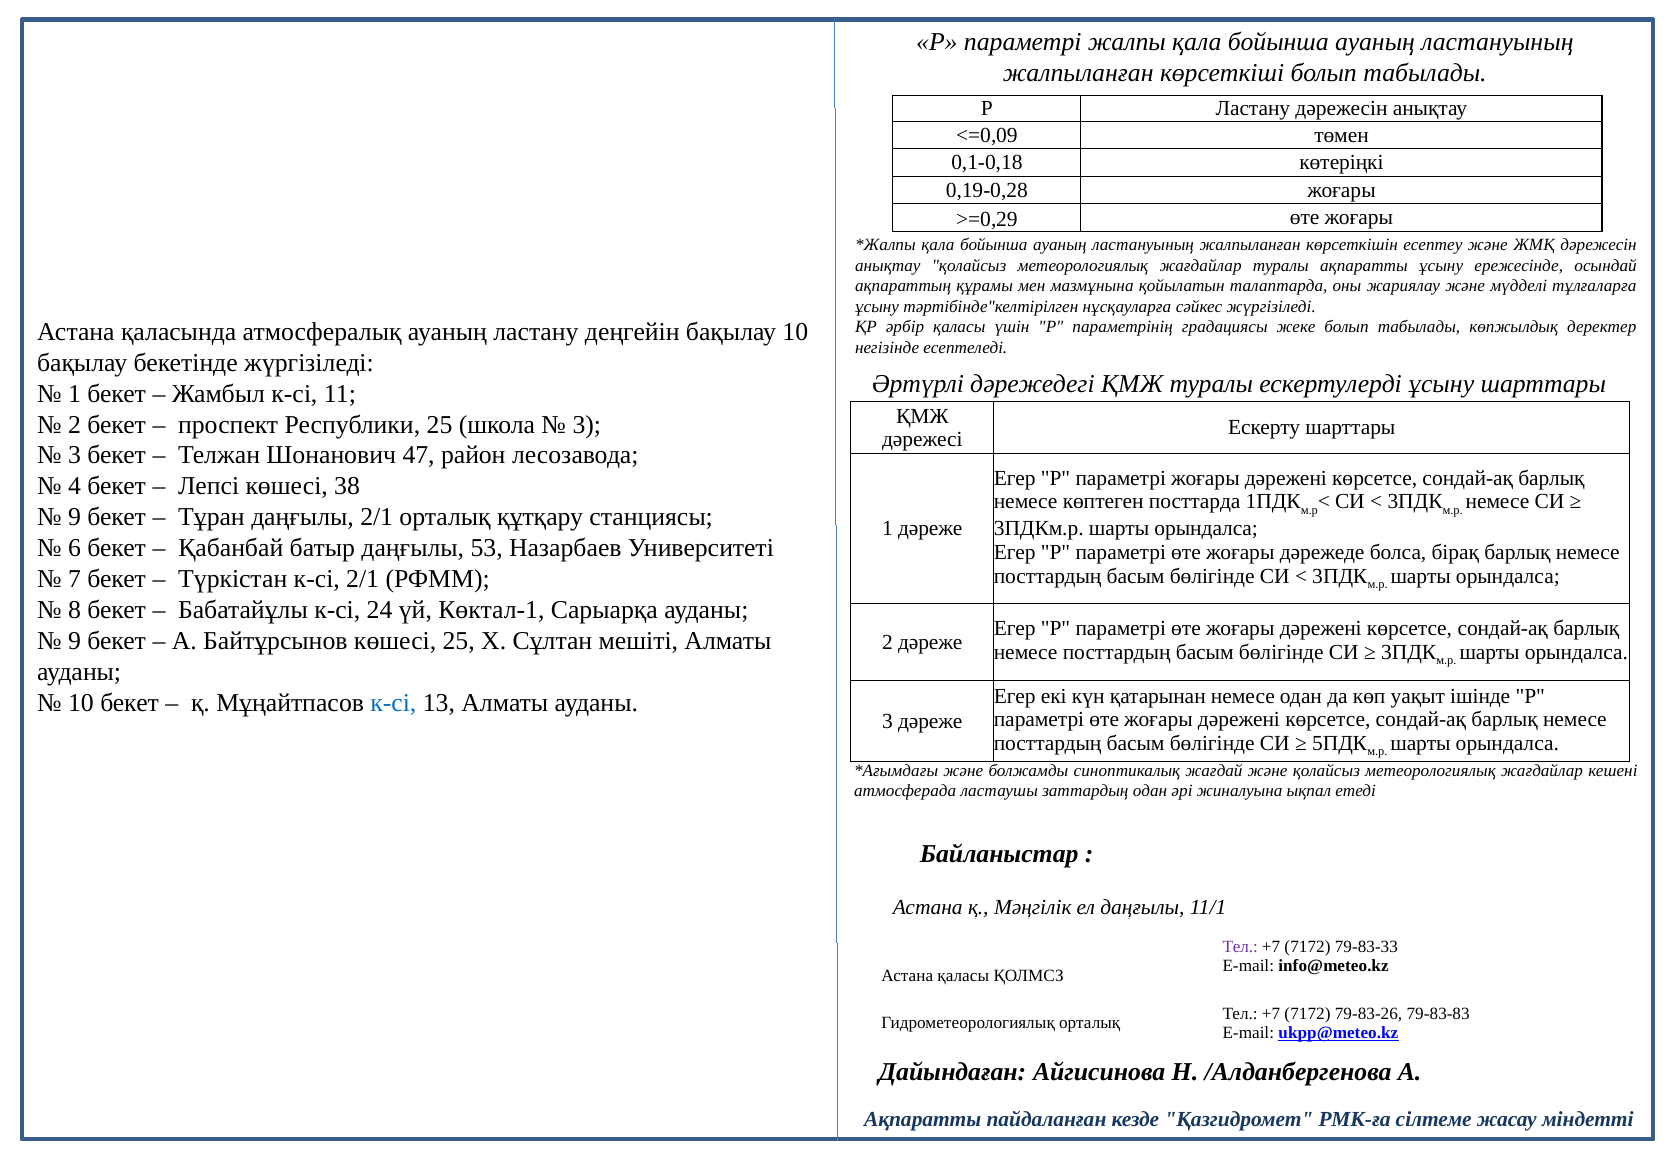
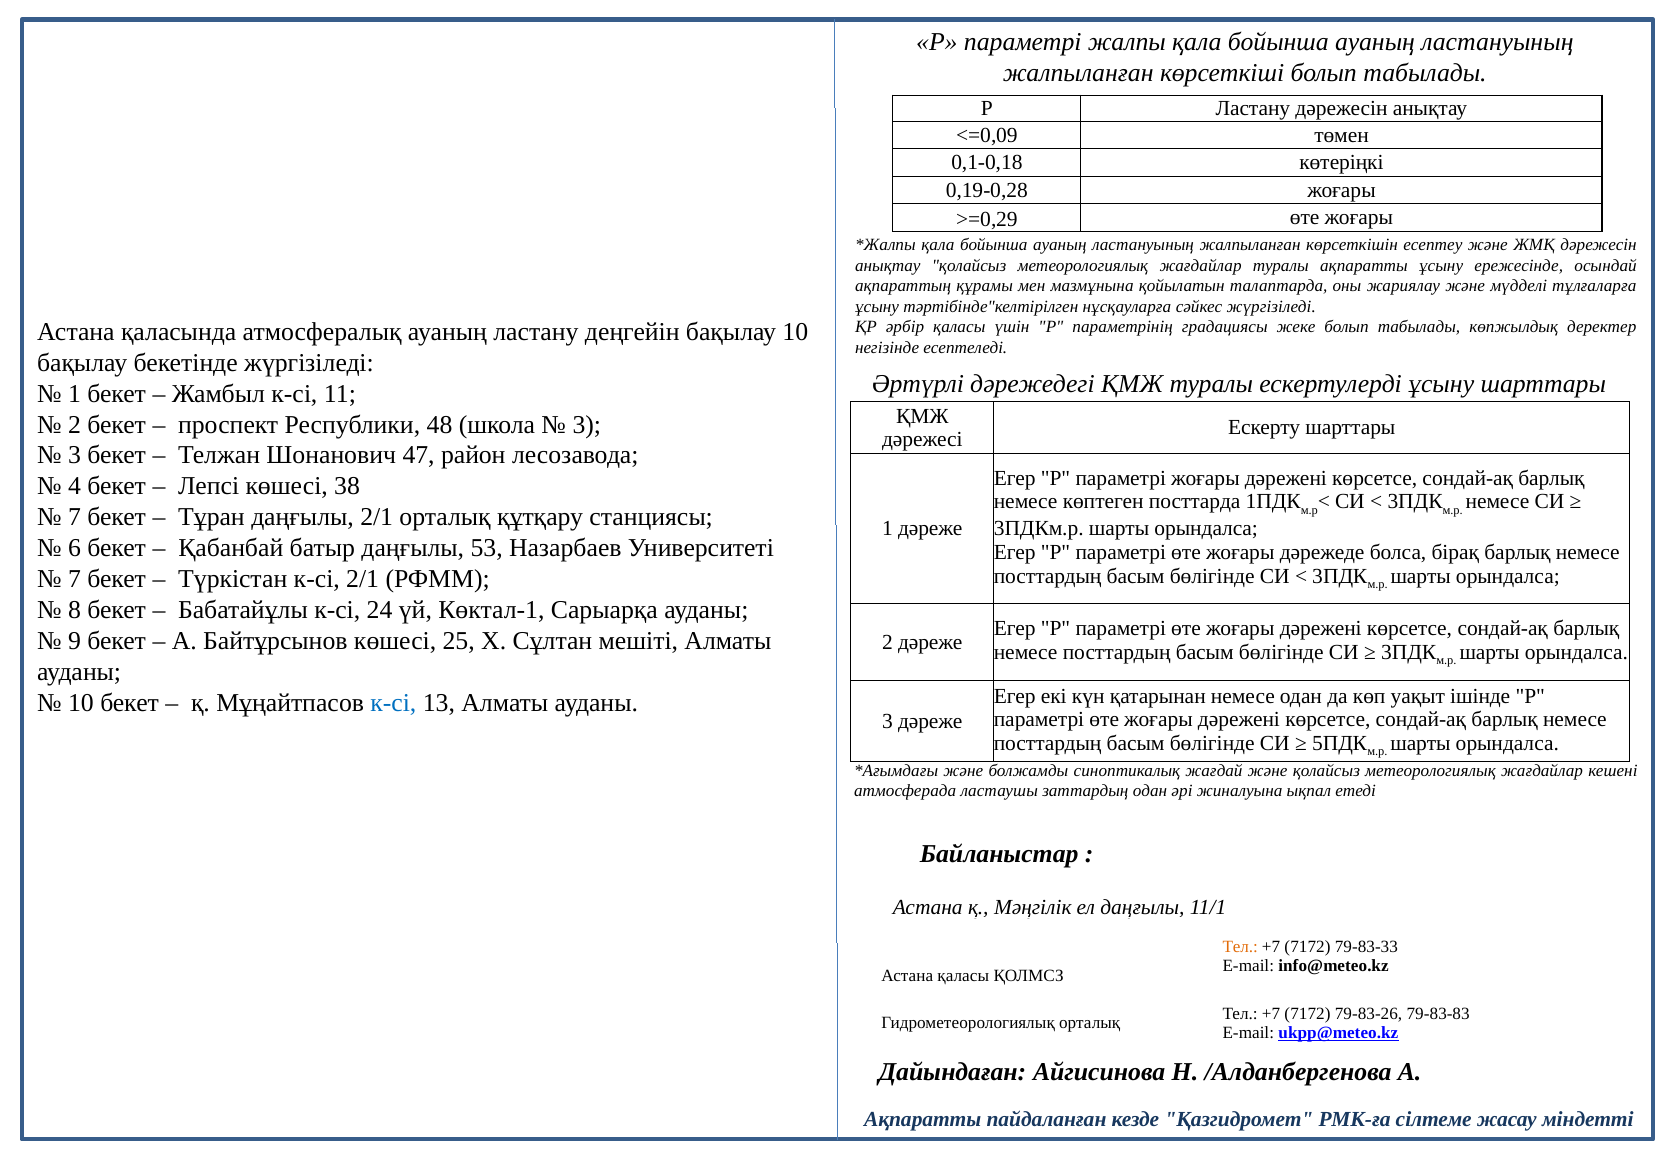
Республики 25: 25 -> 48 (440, 425)
9: 9 -> 7 (75, 518)
Тел colour: purple -> orange (1240, 947)
